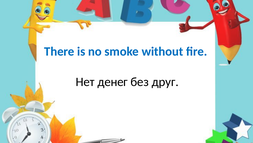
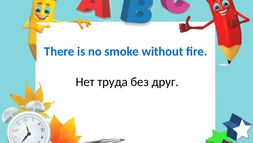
денег: денег -> труда (113, 82)
